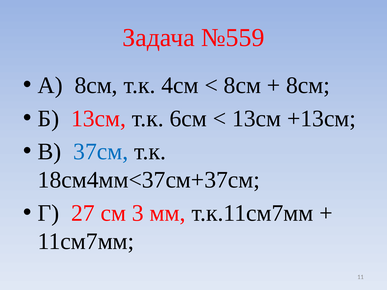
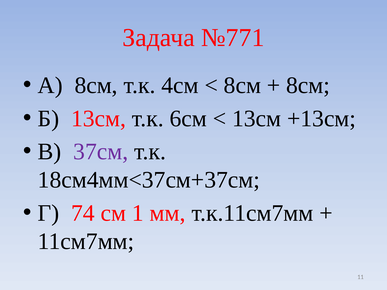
№559: №559 -> №771 (233, 38)
37см colour: blue -> purple (101, 152)
27: 27 -> 74 (83, 213)
3: 3 -> 1 (138, 213)
